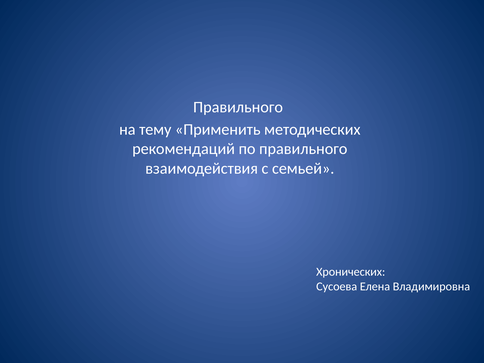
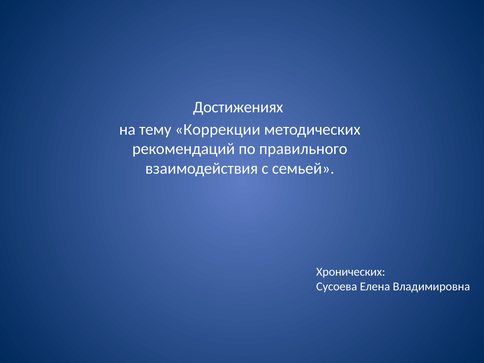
Правильного: Правильного -> Достижениях (238, 107)
Применить: Применить -> Коррекции (218, 130)
